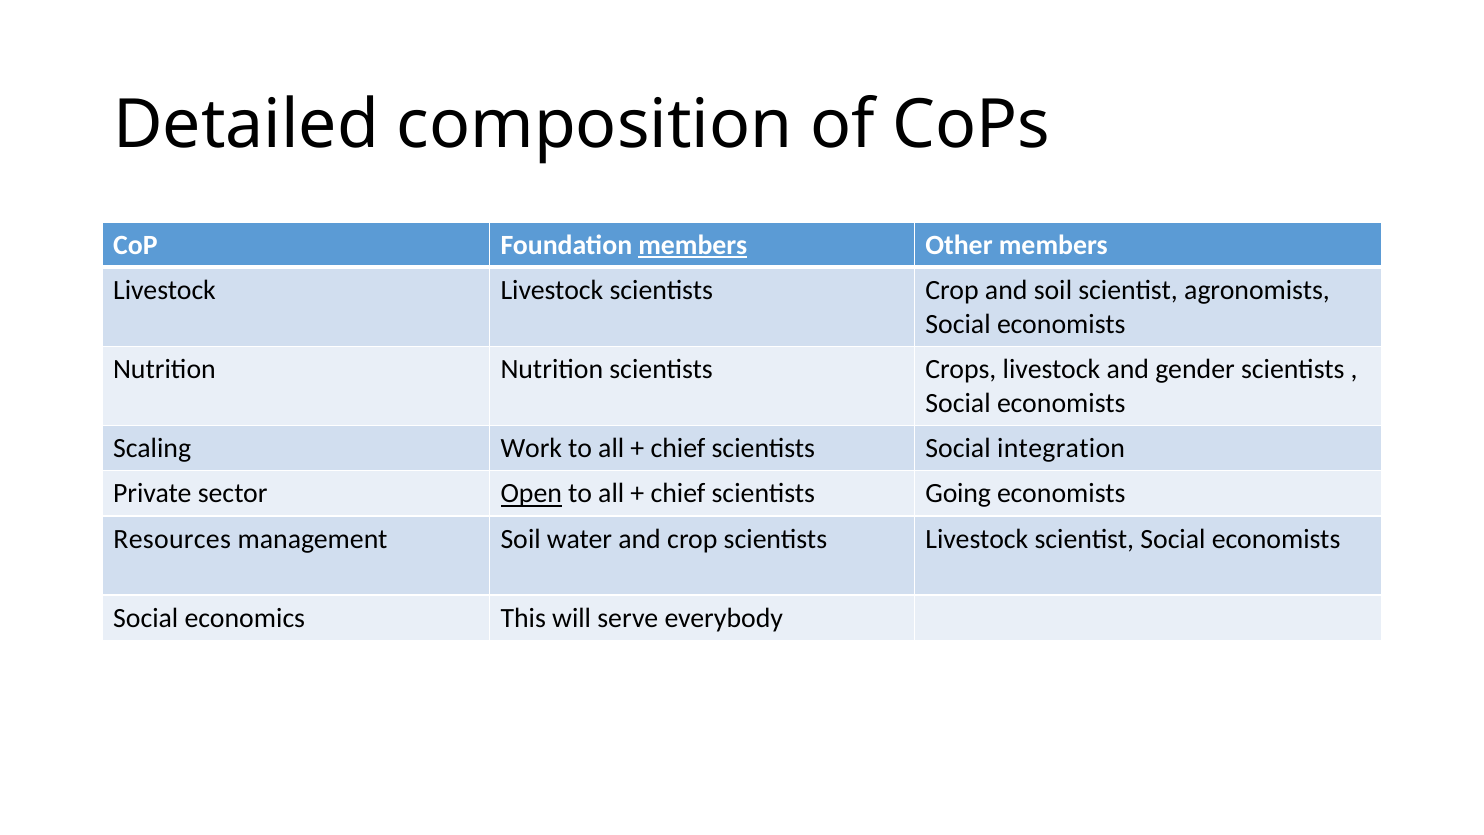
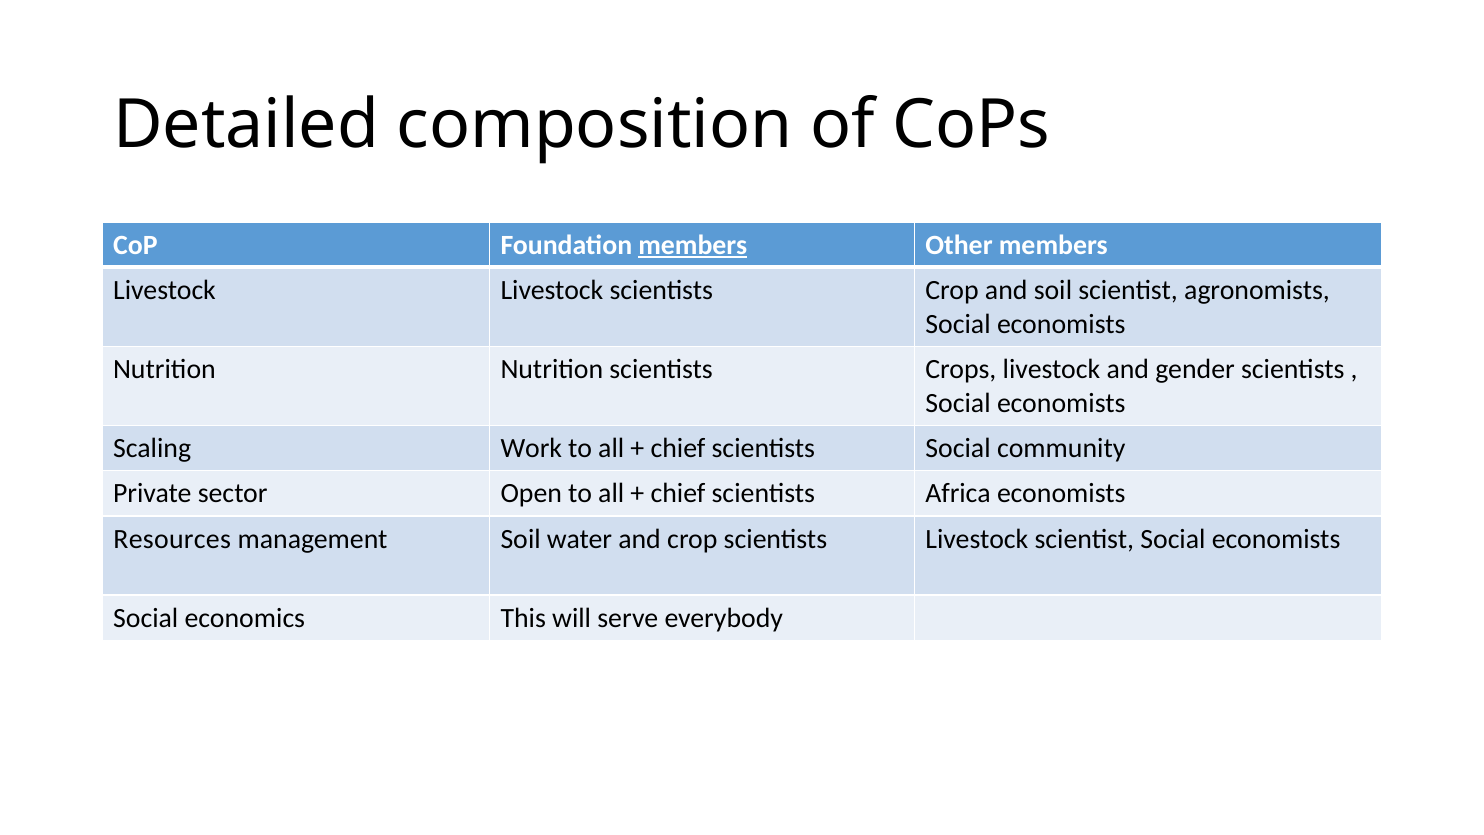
integration: integration -> community (1061, 448)
Open underline: present -> none (531, 494)
Going: Going -> Africa (958, 494)
